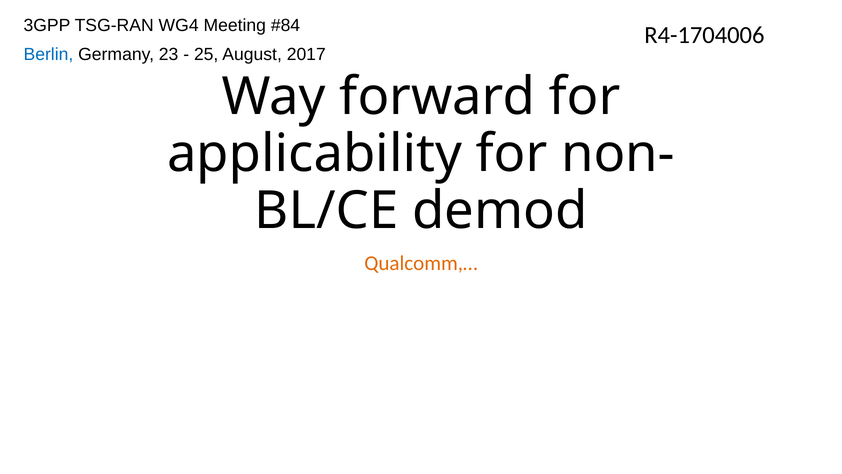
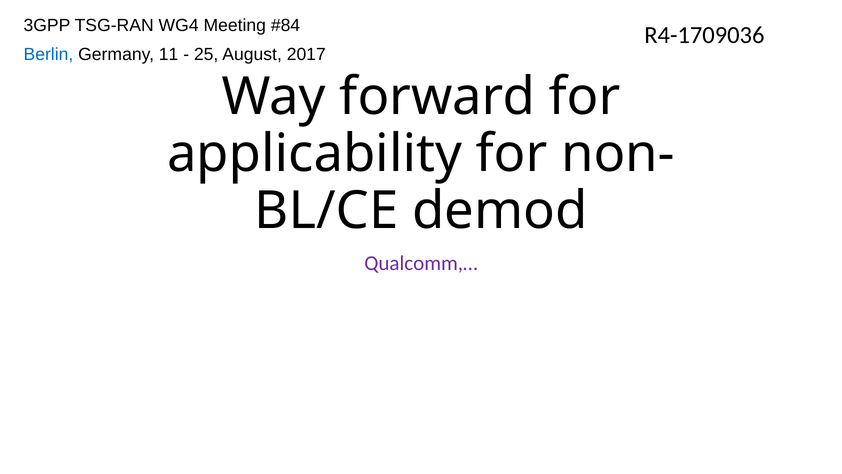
R4-1704006: R4-1704006 -> R4-1709036 (704, 35)
23: 23 -> 11 (169, 54)
Qualcomm,… colour: orange -> purple (421, 263)
